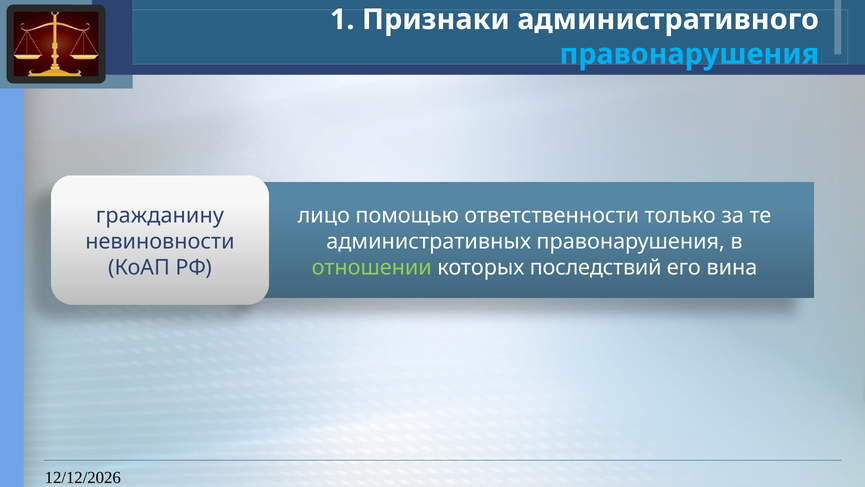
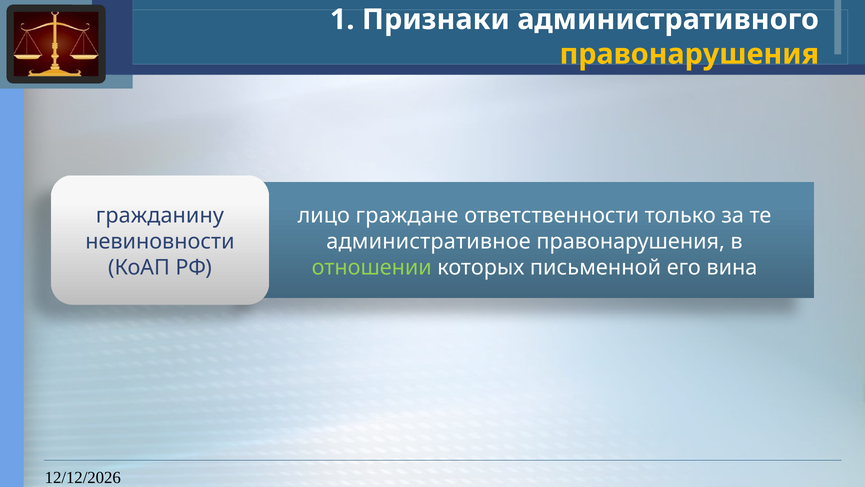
правонарушения colour: light blue -> yellow (689, 54)
помощью: помощью -> граждане (407, 215)
административных: административных -> административное (429, 241)
последствий: последствий -> письменной (595, 267)
